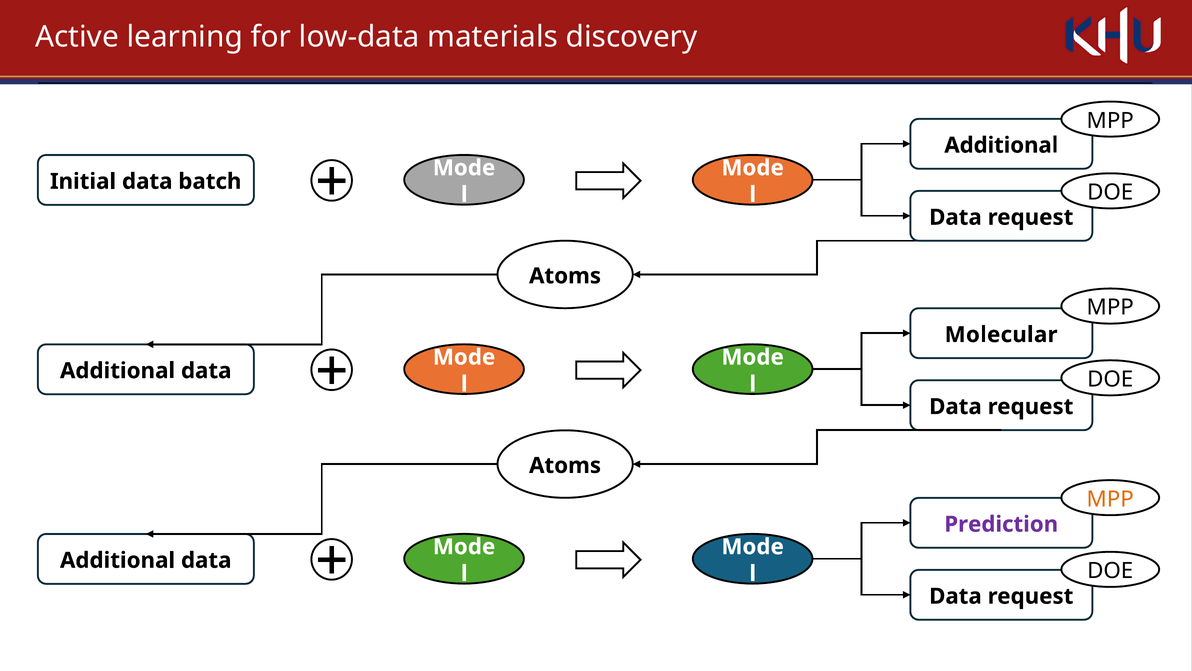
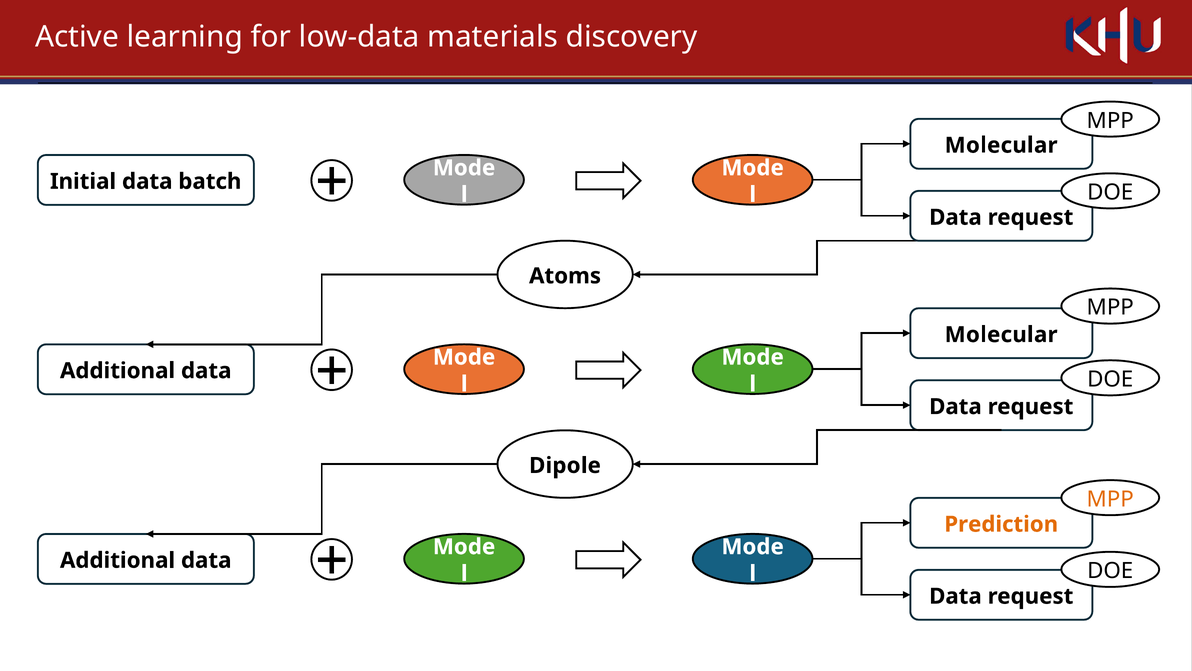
Additional: Additional -> Molecular (1001, 145)
Atoms: Atoms -> Dipole (565, 465)
Prediction colour: purple -> orange (1001, 524)
